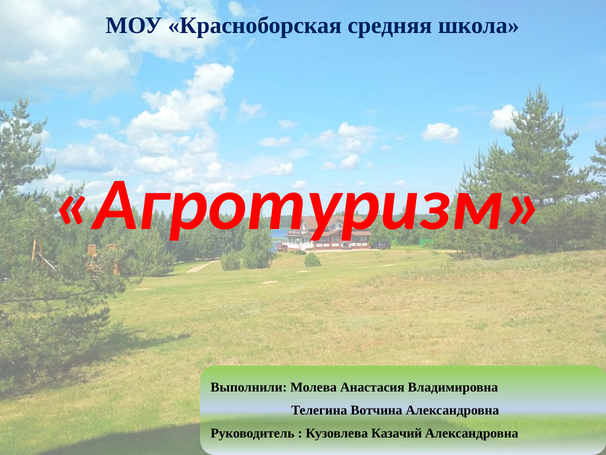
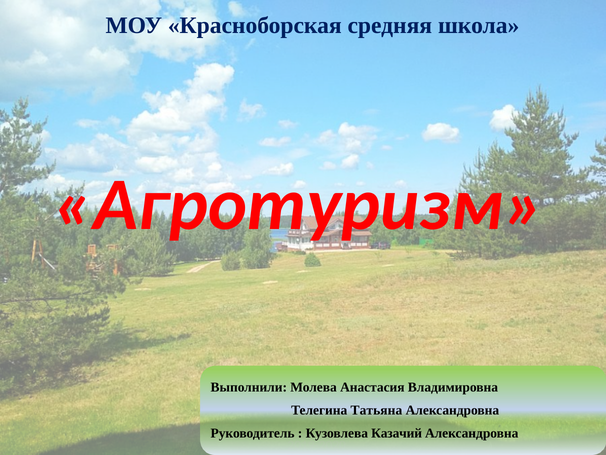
Вотчина: Вотчина -> Татьяна (376, 410)
